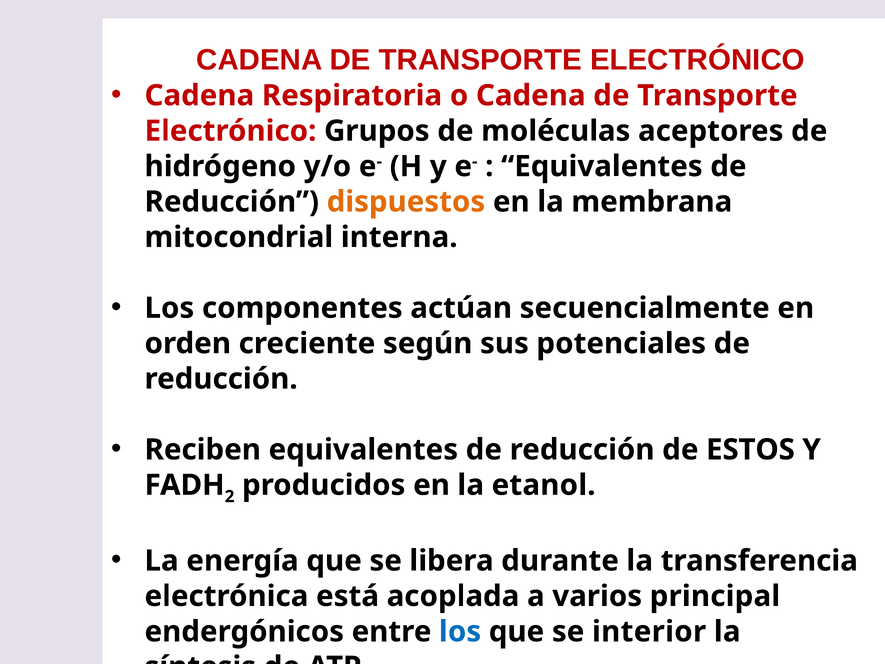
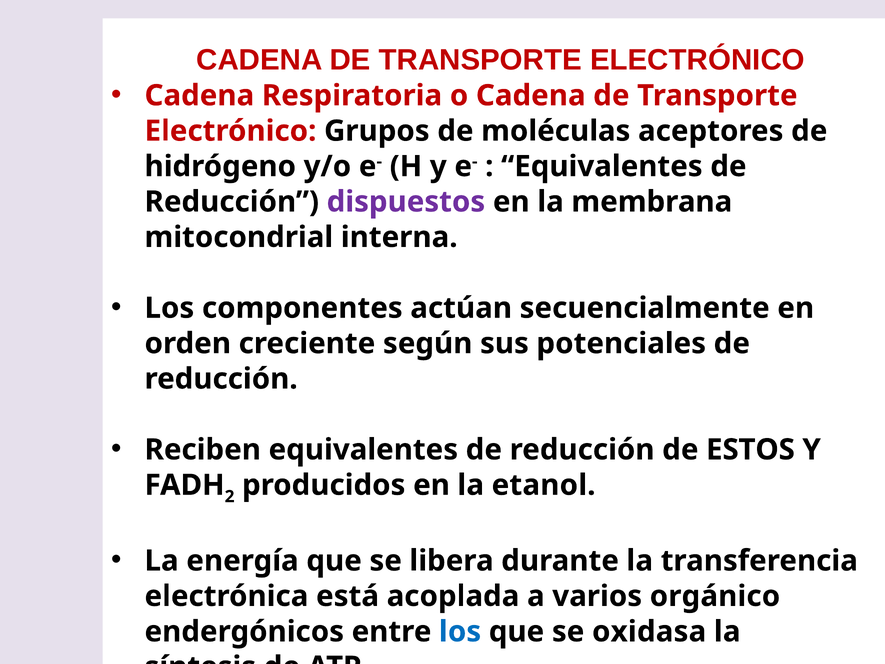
dispuestos colour: orange -> purple (406, 202)
principal: principal -> orgánico (715, 596)
interior: interior -> oxidasa (649, 631)
